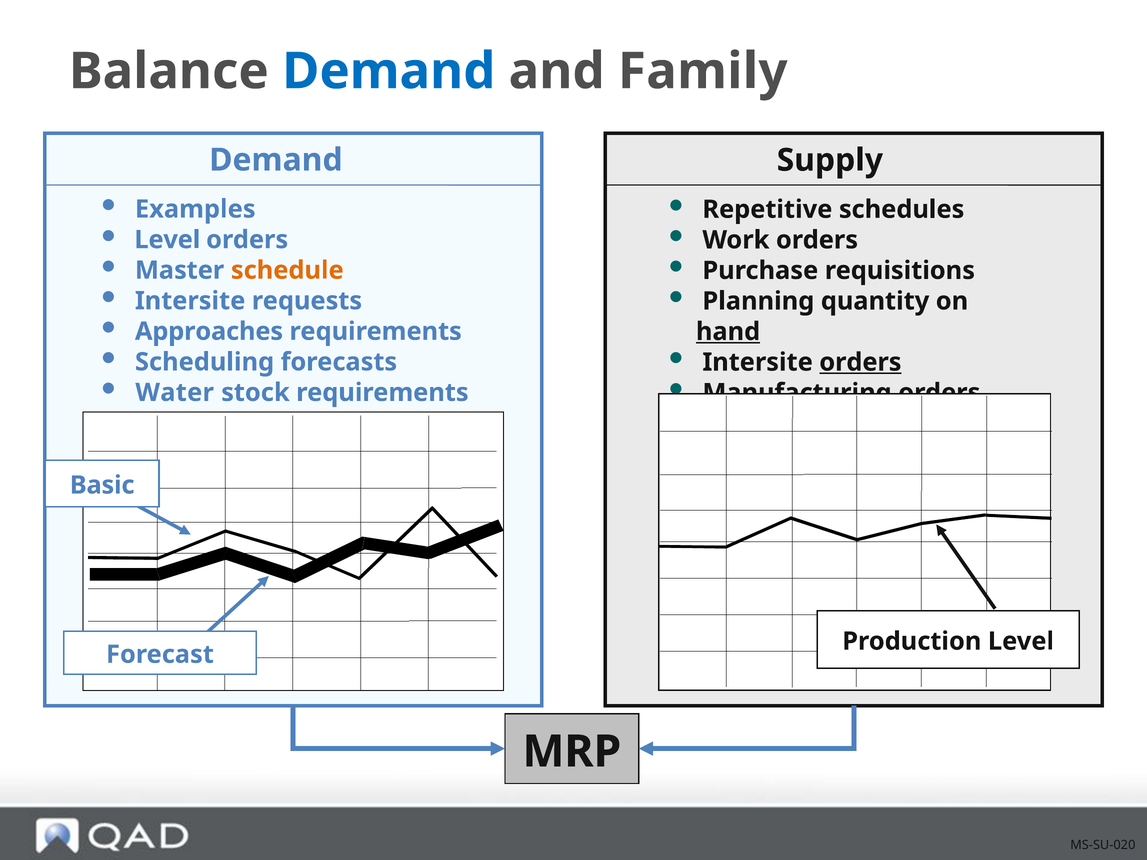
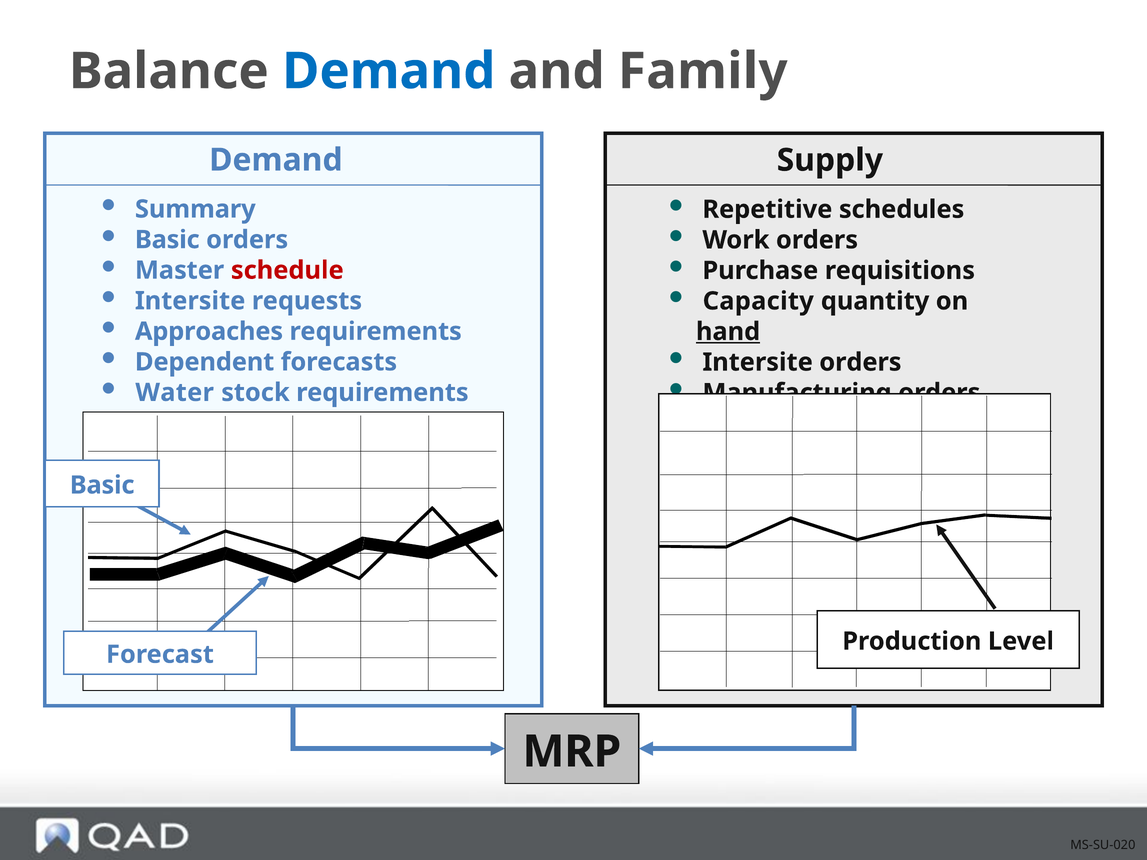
Examples: Examples -> Summary (195, 209)
Level: Level -> Basic (167, 240)
schedule colour: orange -> red (287, 270)
Planning: Planning -> Capacity (758, 301)
Scheduling: Scheduling -> Dependent (205, 362)
orders underline: present -> none (860, 362)
